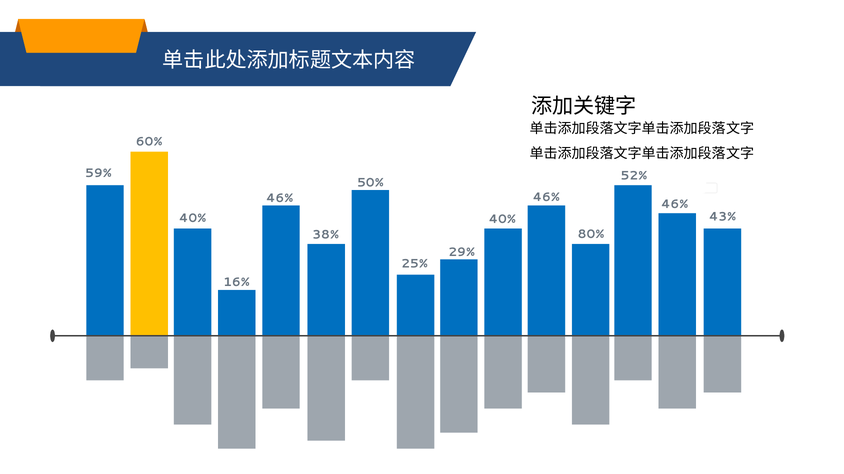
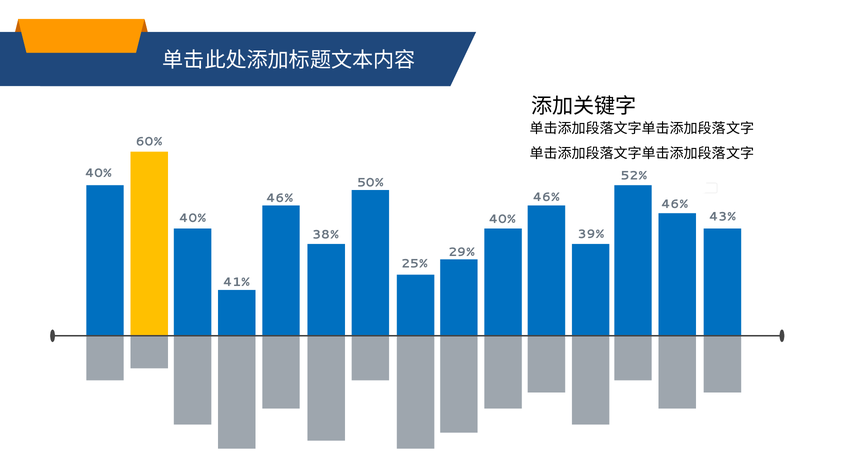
59%: 59% -> 40% (98, 173)
80%: 80% -> 39% (591, 234)
16%: 16% -> 41% (236, 283)
